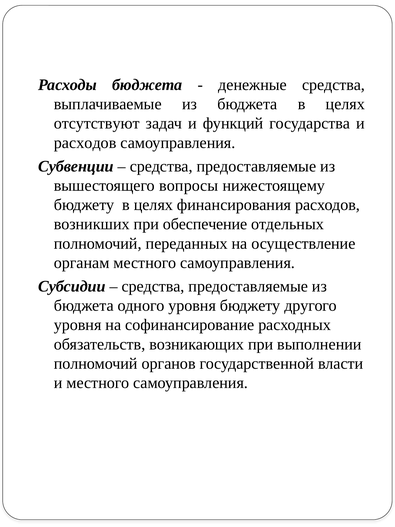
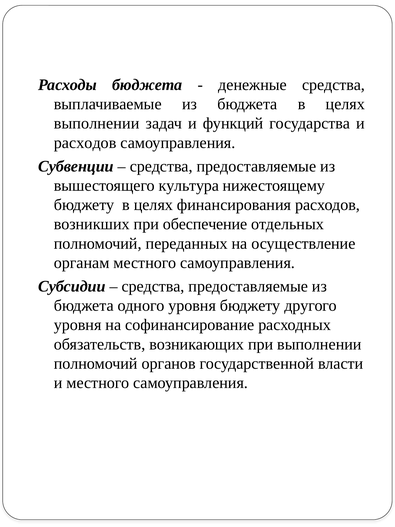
отсутствуют: отсутствуют -> выполнении (97, 123)
вопросы: вопросы -> культура (189, 185)
